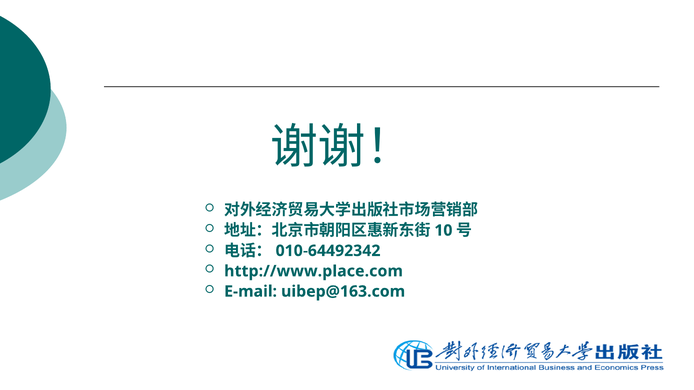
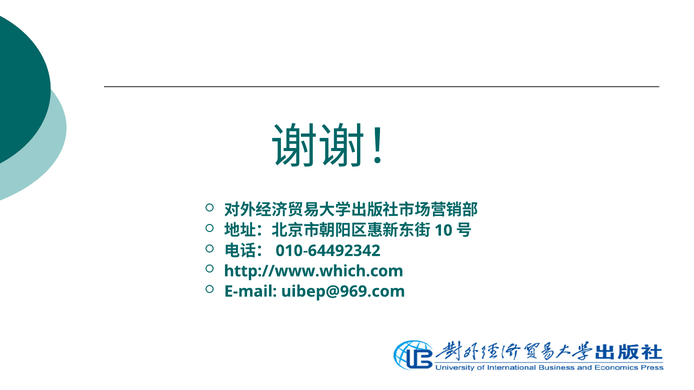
http://www.place.com: http://www.place.com -> http://www.which.com (314, 271)
uibep@163.com: uibep@163.com -> uibep@969.com (343, 292)
